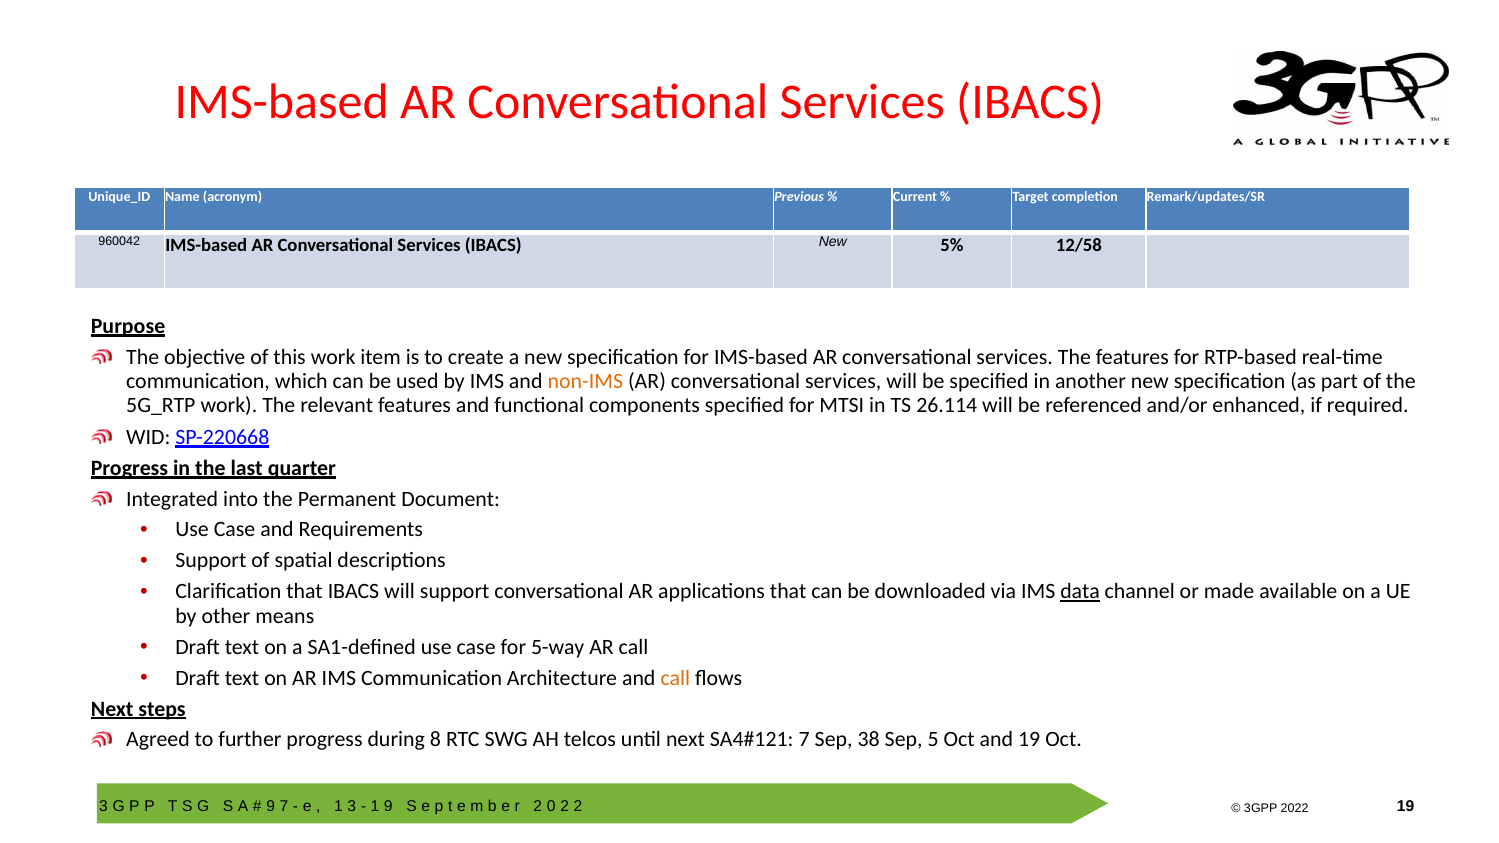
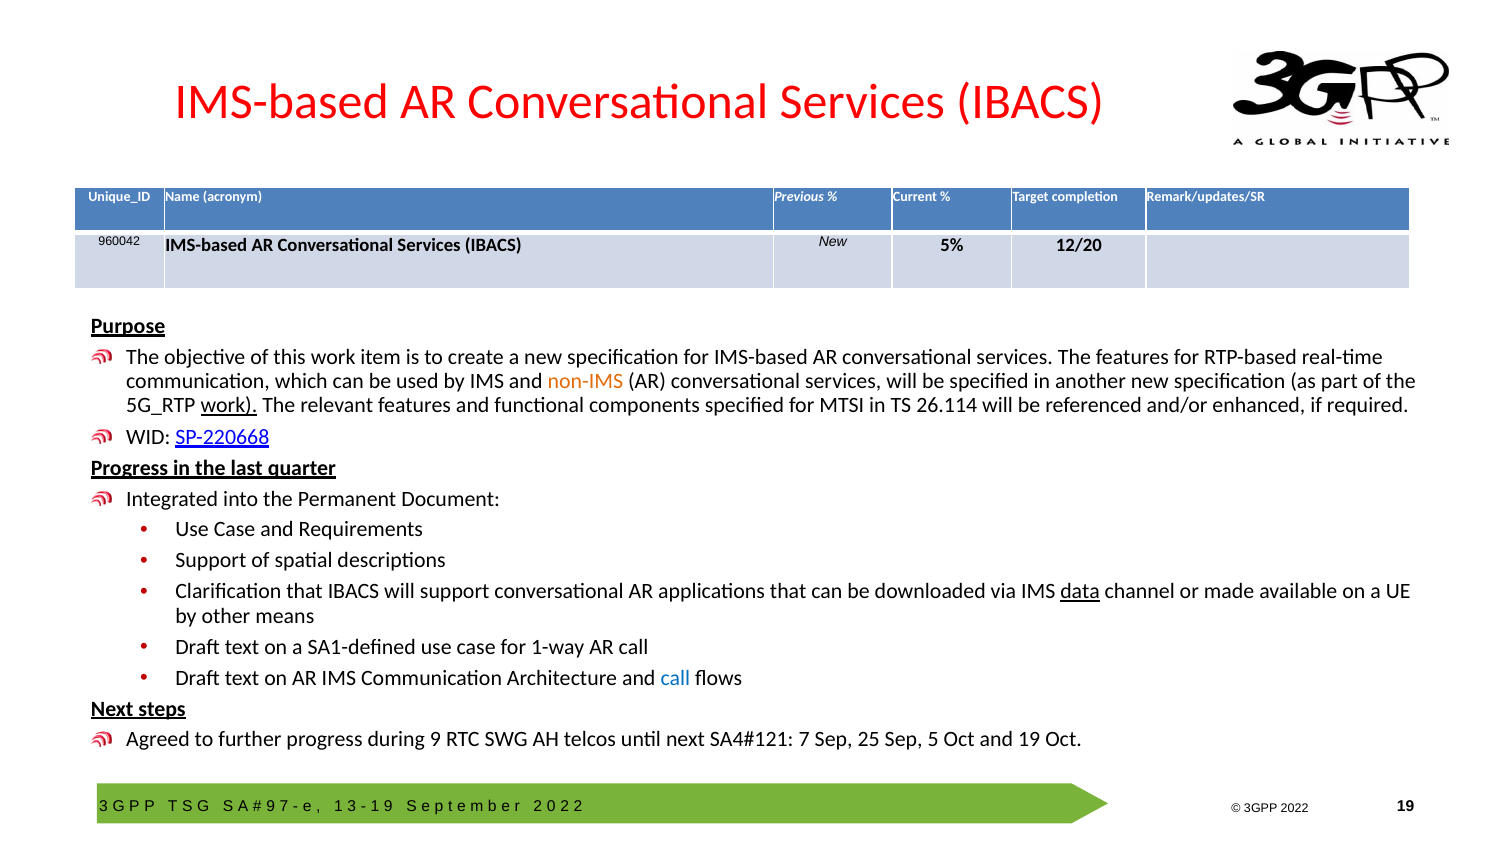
12/58: 12/58 -> 12/20 (1079, 245)
work underline: none -> present (229, 406)
5-way: 5-way -> 1-way (558, 647)
call colour: orange -> blue (675, 678)
during 8: 8 -> 9 (435, 740)
38: 38 -> 25 (869, 740)
